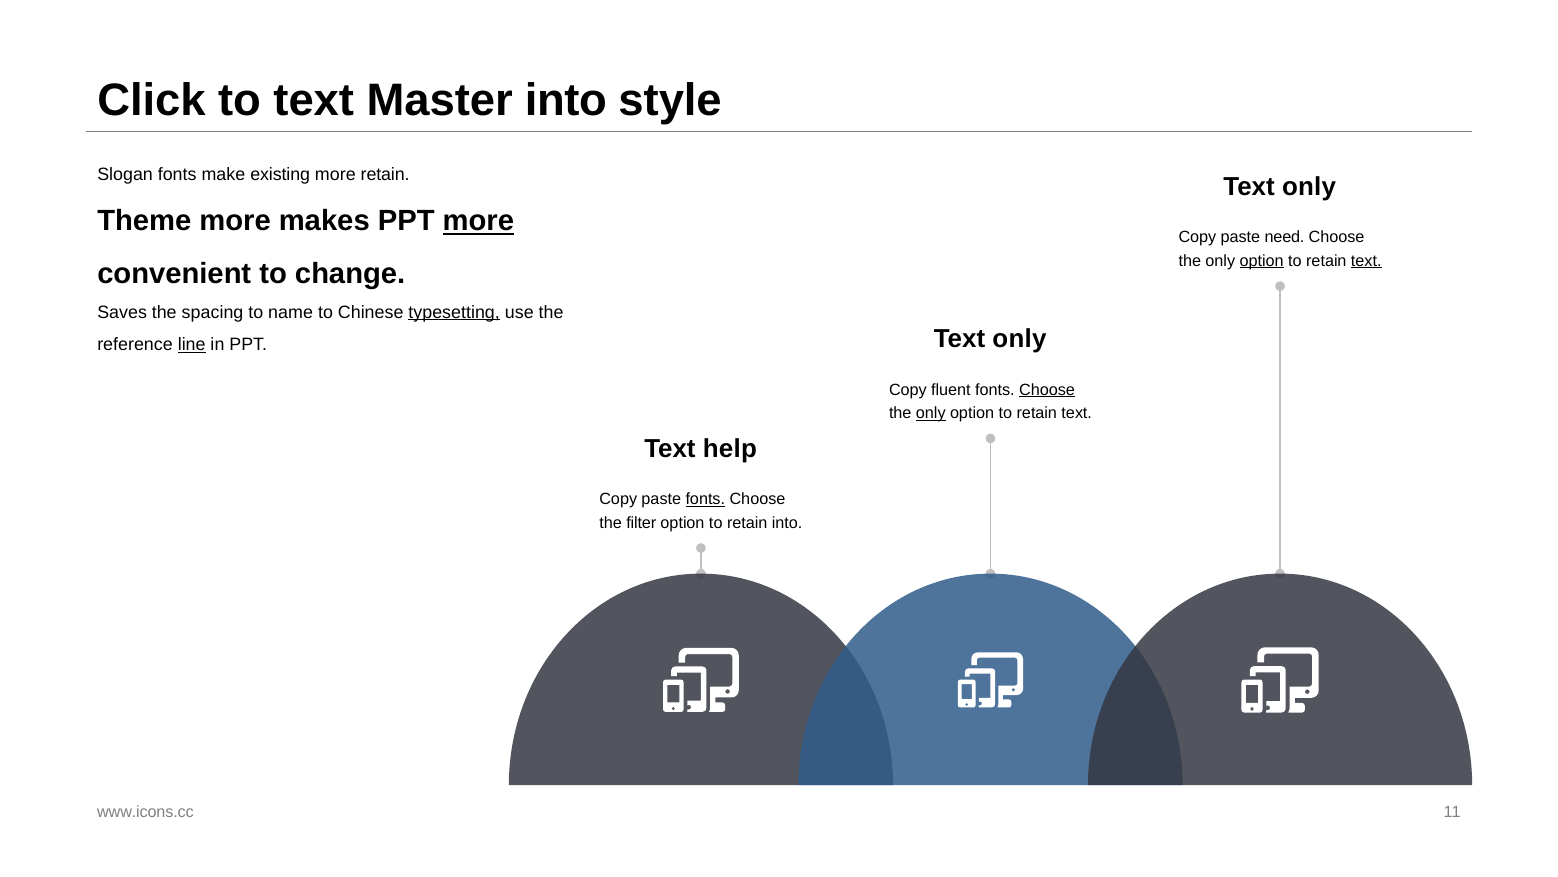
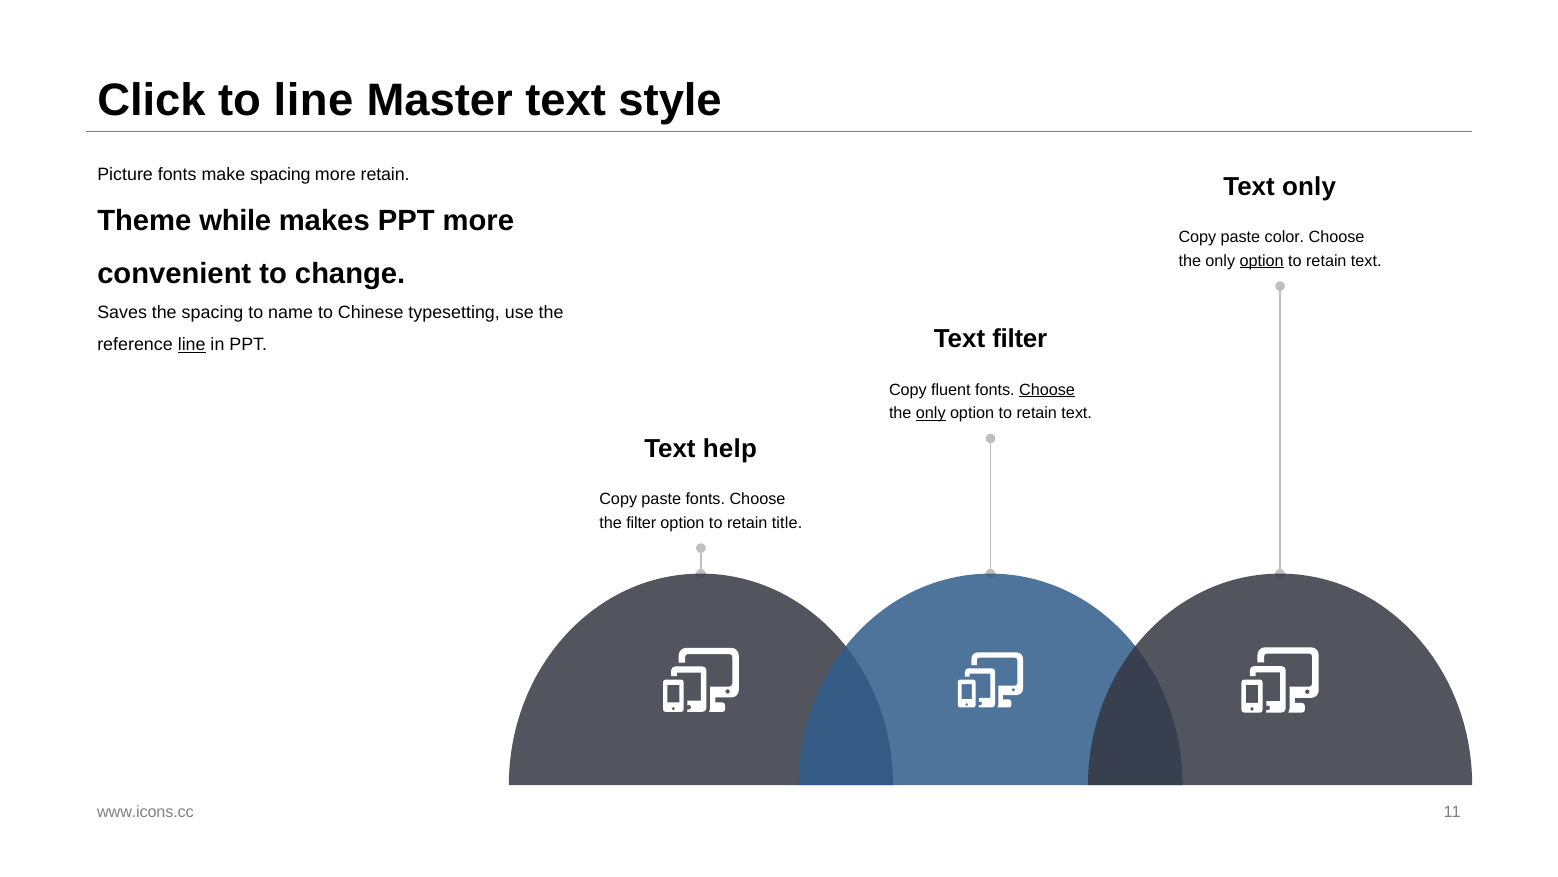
to text: text -> line (314, 101)
Master into: into -> text (566, 101)
Slogan: Slogan -> Picture (125, 175)
make existing: existing -> spacing (280, 175)
Theme more: more -> while (235, 221)
more underline: present -> none (478, 221)
need: need -> color (1284, 237)
text underline: present -> none (1366, 261)
typesetting underline: present -> none (454, 312)
only: only -> filter (1020, 339)
fonts underline: present -> none (705, 499)
retain into: into -> title (787, 522)
